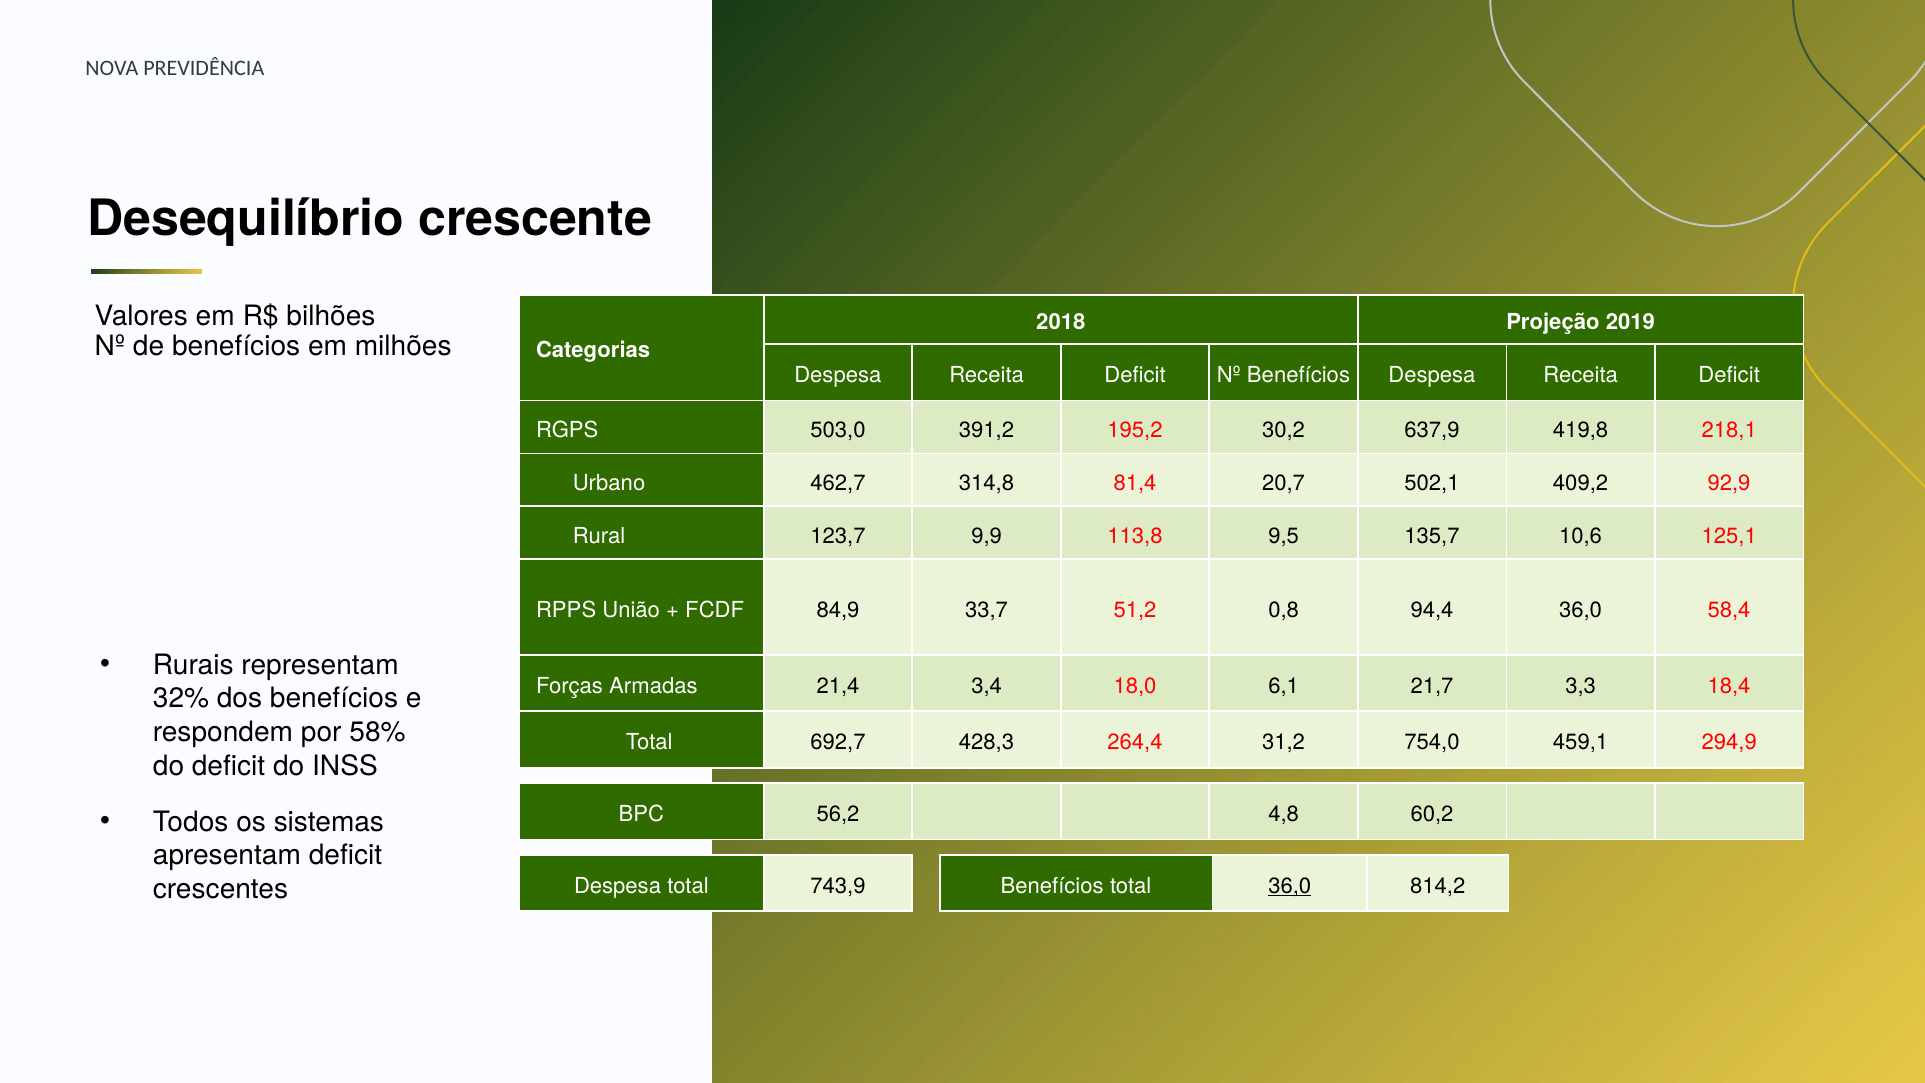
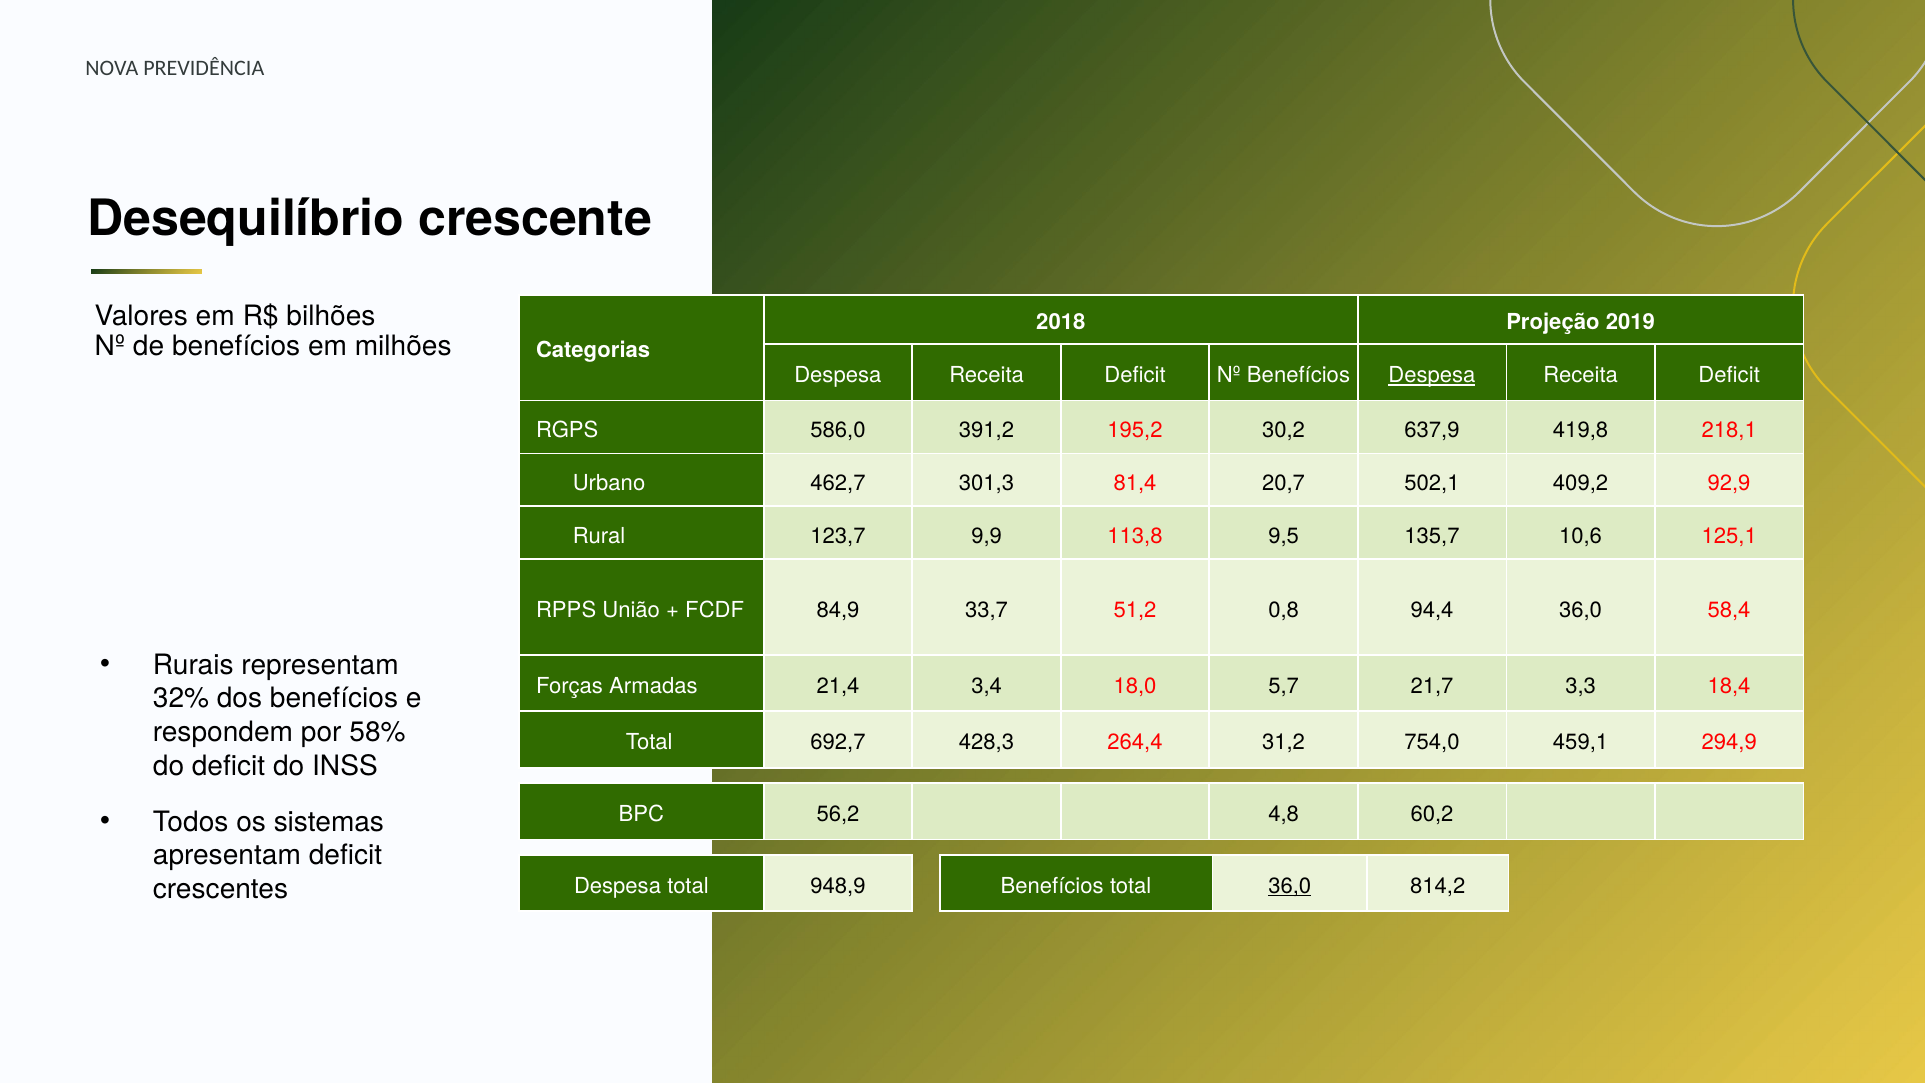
Despesa underline: none -> present (1432, 375)
503,0: 503,0 -> 586,0 (838, 430)
314,8: 314,8 -> 301,3 (987, 483)
6,1: 6,1 -> 5,7 (1284, 686)
743,9: 743,9 -> 948,9 (838, 886)
